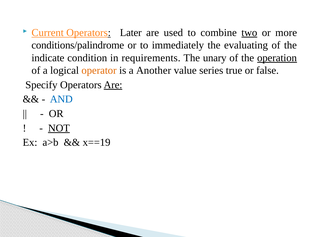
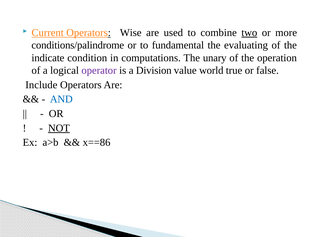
Later: Later -> Wise (131, 33)
immediately: immediately -> fundamental (178, 45)
requirements: requirements -> computations (151, 58)
operation underline: present -> none (277, 58)
operator colour: orange -> purple (99, 70)
Another: Another -> Division (154, 70)
series: series -> world (211, 70)
Specify: Specify -> Include (41, 85)
Are underline: present -> none (113, 85)
x==19: x==19 -> x==86 (97, 142)
